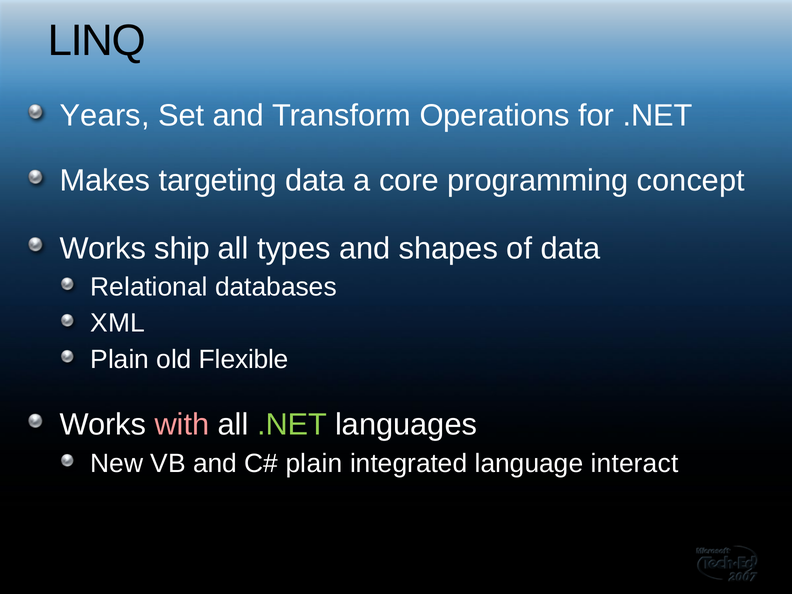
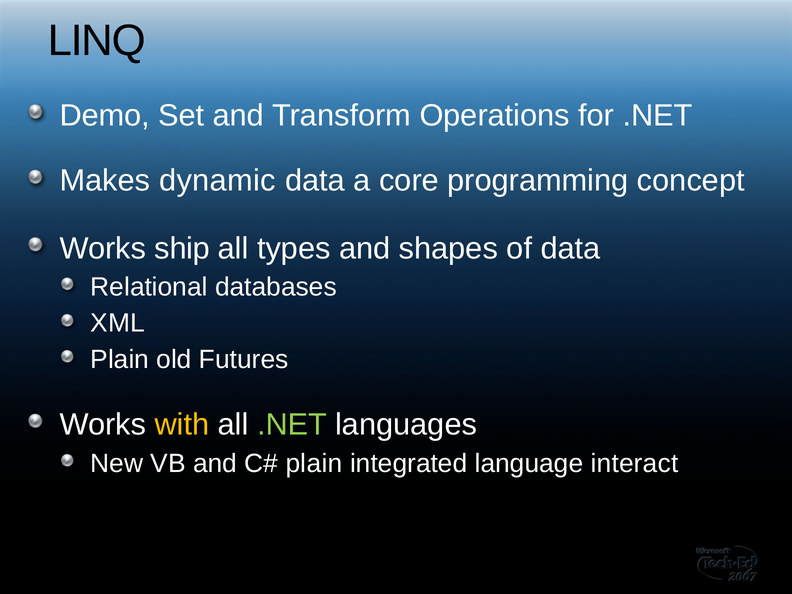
Years: Years -> Demo (105, 115)
targeting: targeting -> dynamic (218, 181)
Flexible: Flexible -> Futures (244, 359)
with colour: pink -> yellow (182, 425)
